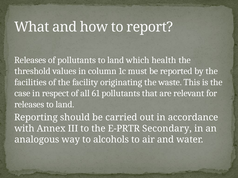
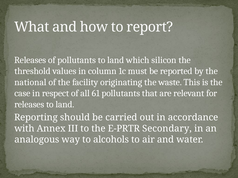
health: health -> silicon (164, 60)
facilities: facilities -> national (30, 82)
